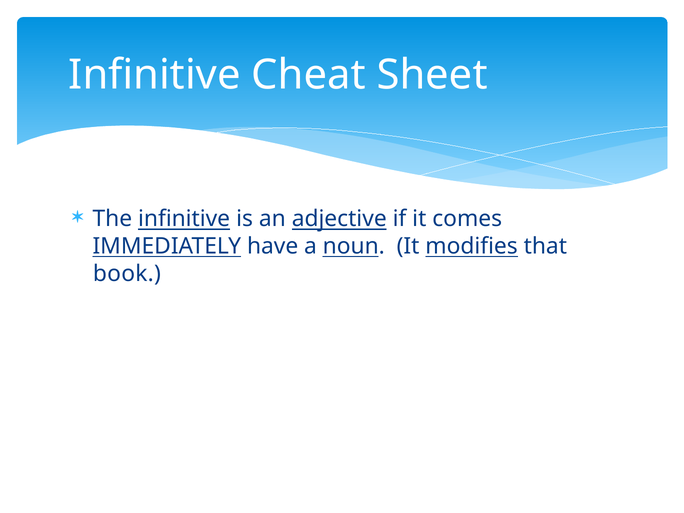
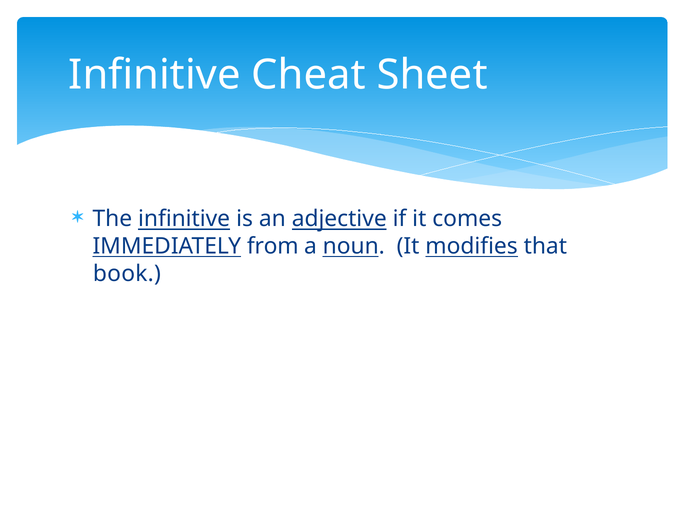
have: have -> from (273, 246)
